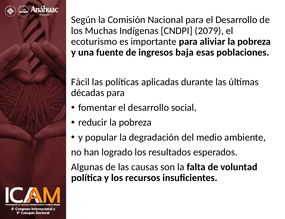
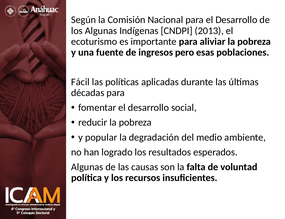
los Muchas: Muchas -> Algunas (101, 31)
2079: 2079 -> 2013 (209, 31)
baja: baja -> pero (185, 52)
